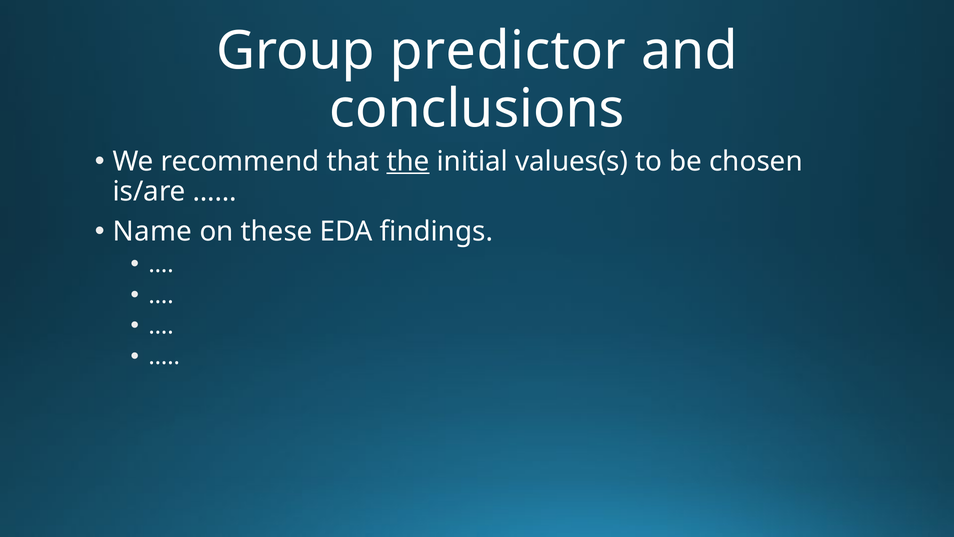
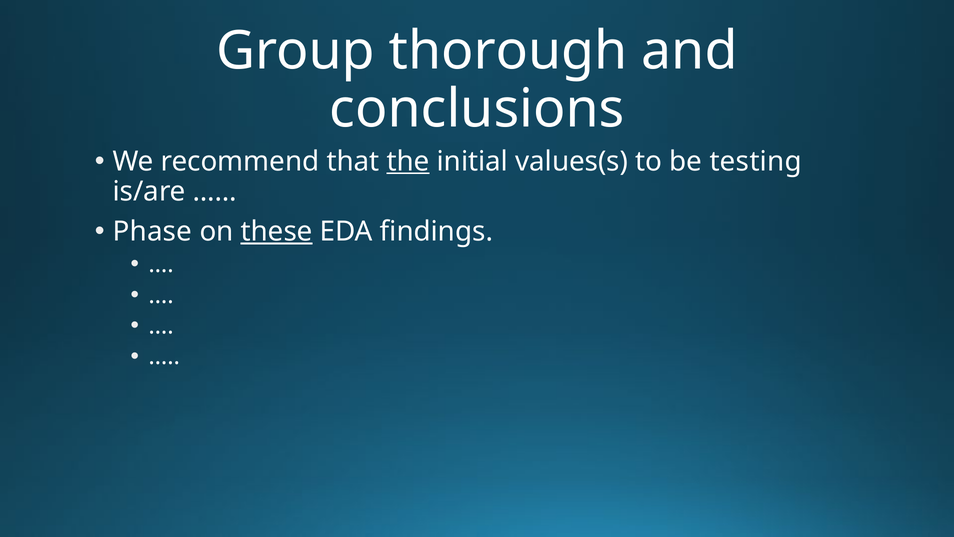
predictor: predictor -> thorough (508, 51)
chosen: chosen -> testing (756, 161)
Name: Name -> Phase (152, 231)
these underline: none -> present (277, 231)
